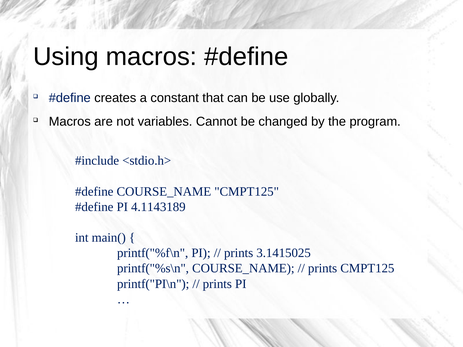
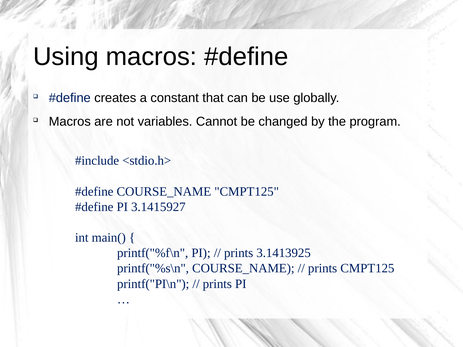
4.1143189: 4.1143189 -> 3.1415927 (158, 207)
3.1415025: 3.1415025 -> 3.1413925 (284, 253)
